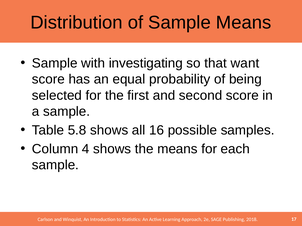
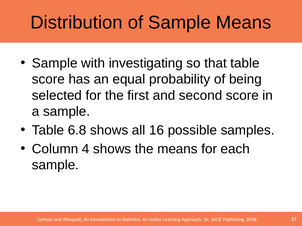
that want: want -> table (245, 63)
5.8: 5.8 -> 6.8 (77, 130)
